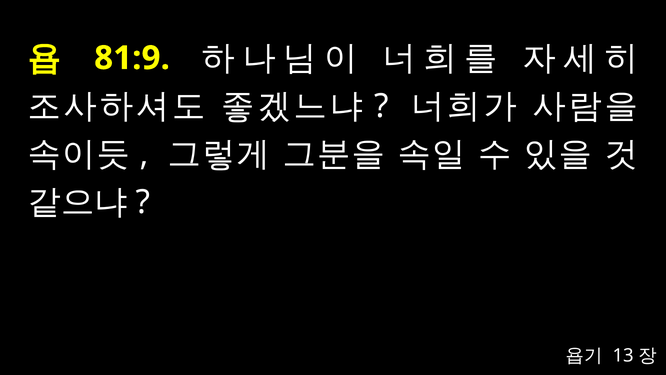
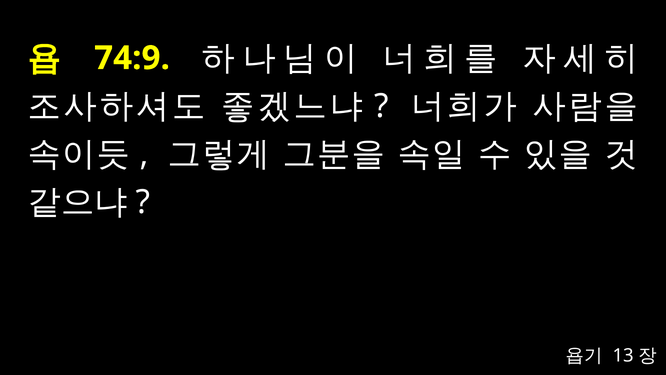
81:9: 81:9 -> 74:9 (132, 58)
